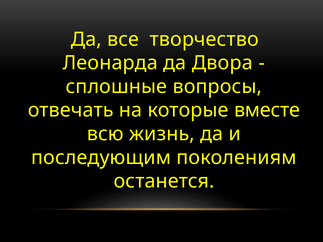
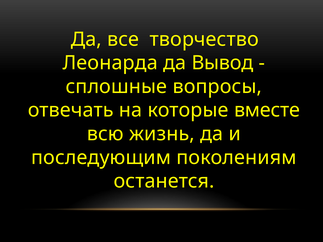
Двора: Двора -> Вывод (222, 63)
